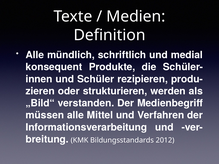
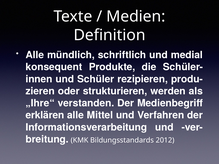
„Bild“: „Bild“ -> „Ihre“ (40, 103)
müssen: müssen -> erklären (45, 115)
